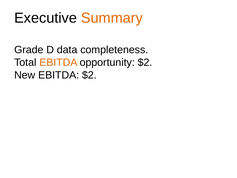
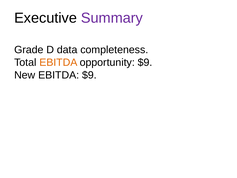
Summary colour: orange -> purple (112, 18)
opportunity $2: $2 -> $9 (145, 62)
EBITDA $2: $2 -> $9 (89, 75)
